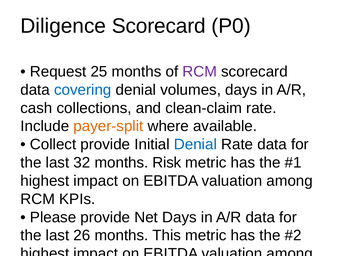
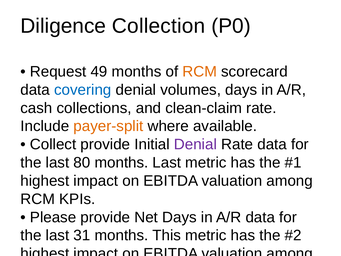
Diligence Scorecard: Scorecard -> Collection (159, 26)
25: 25 -> 49 (99, 72)
RCM colour: purple -> orange (200, 72)
Denial colour: blue -> purple (195, 144)
32: 32 -> 80 (82, 162)
months Risk: Risk -> Last (167, 162)
26: 26 -> 31 (82, 235)
